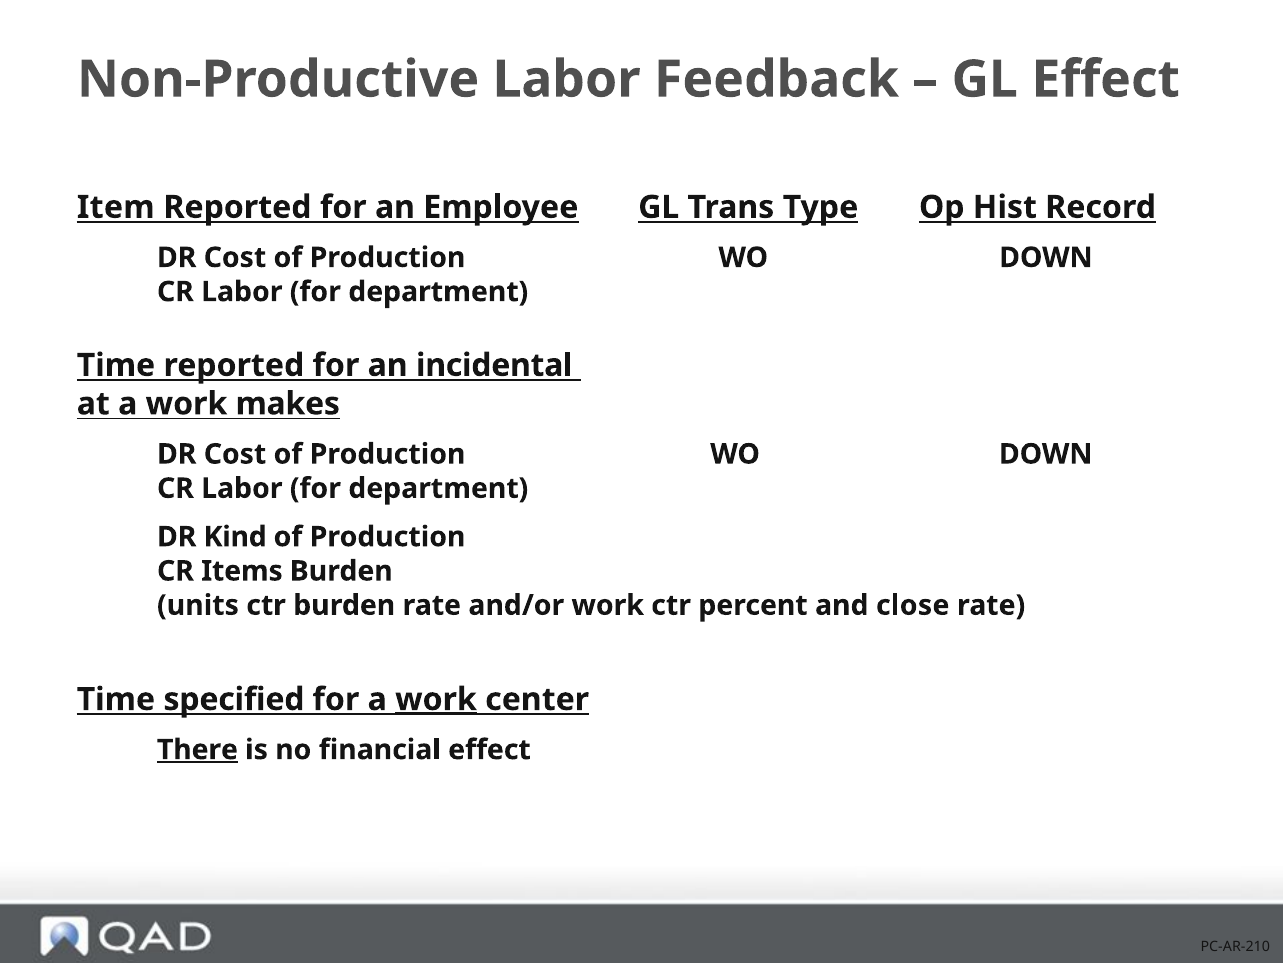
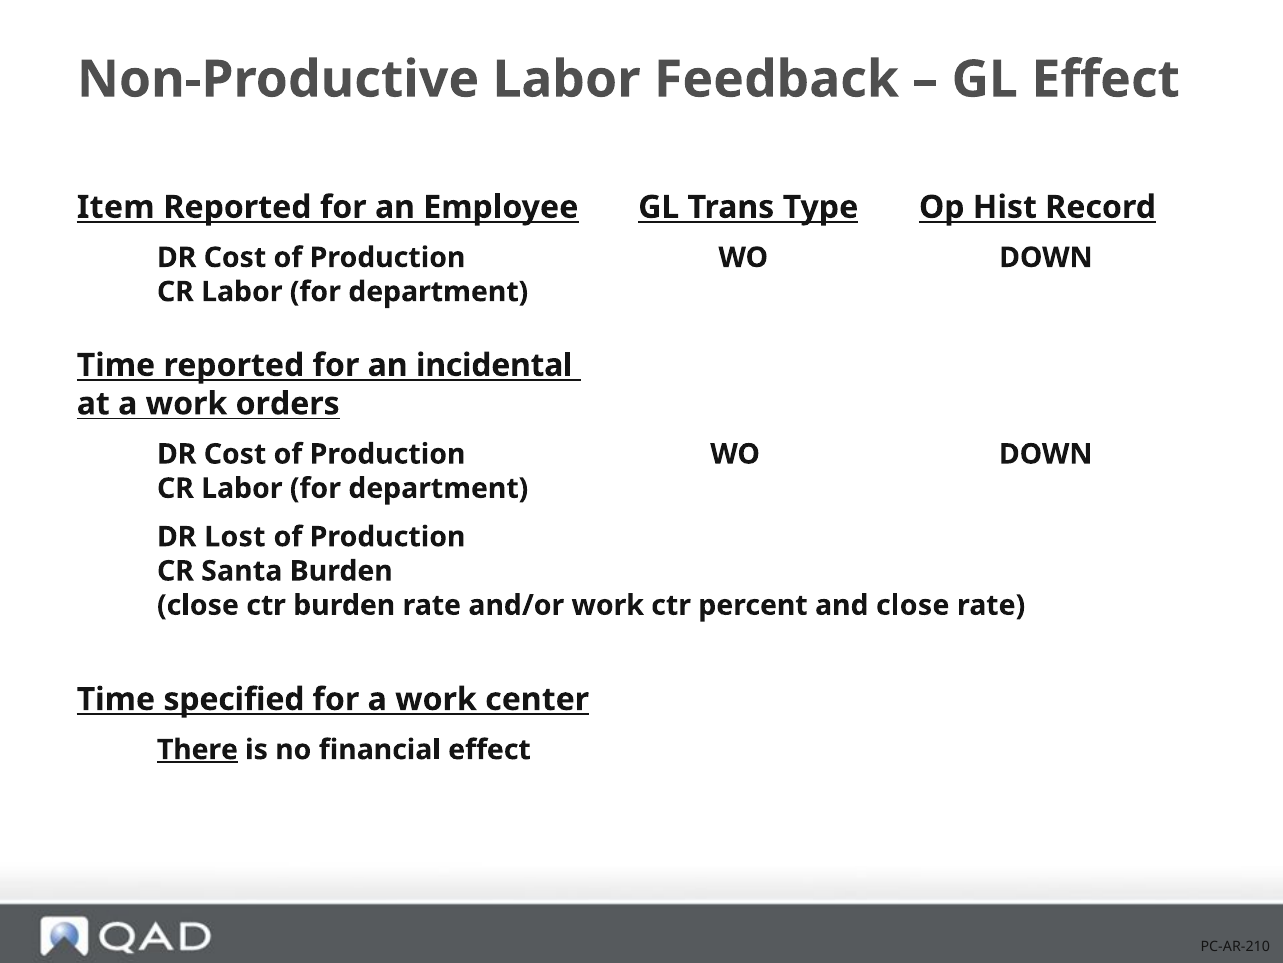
makes: makes -> orders (288, 404)
Kind: Kind -> Lost (235, 536)
Items: Items -> Santa (242, 571)
units: units -> close (198, 605)
work underline: present -> none (436, 699)
